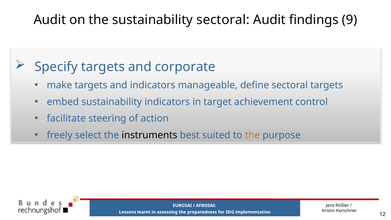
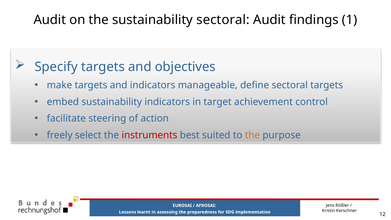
9: 9 -> 1 (350, 20)
corporate: corporate -> objectives (185, 67)
instruments colour: black -> red (149, 135)
